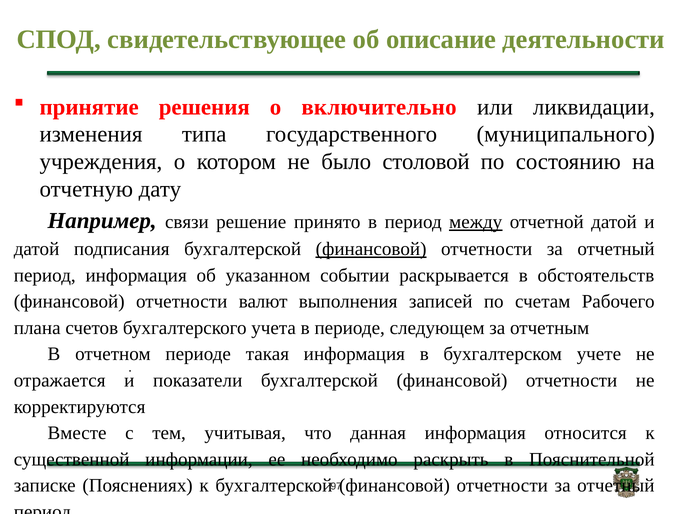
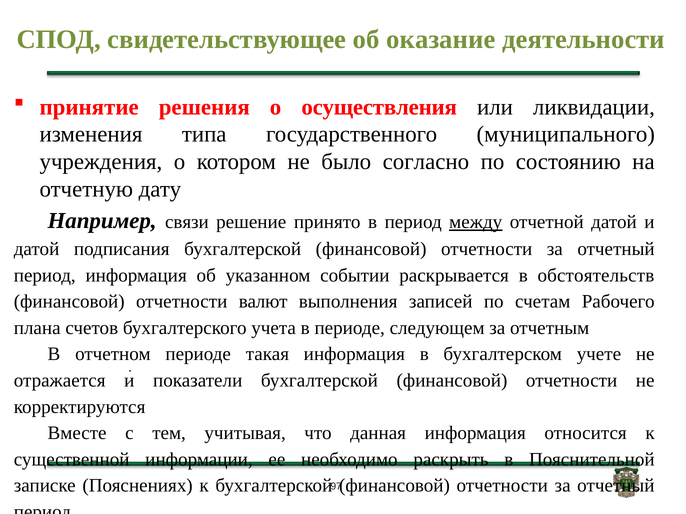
описание: описание -> оказание (441, 39)
включительно: включительно -> осуществления (379, 107)
столовой: столовой -> согласно (426, 162)
финансовой underline: present -> none (371, 249)
